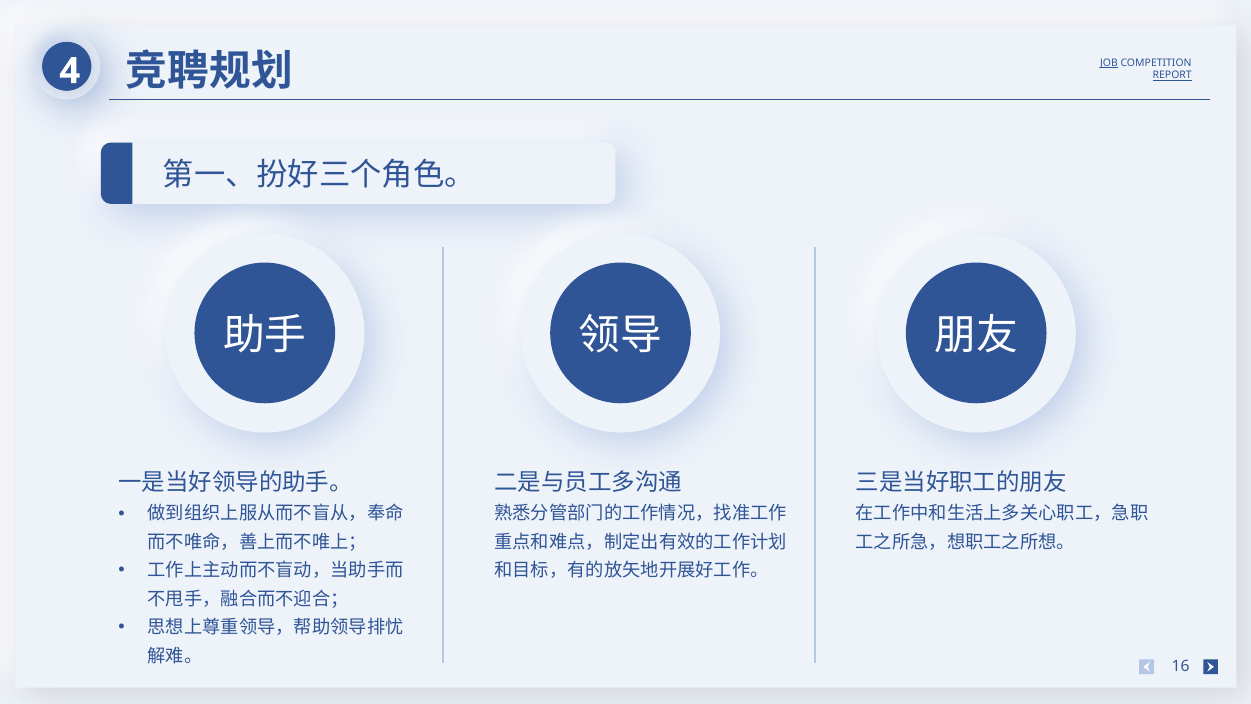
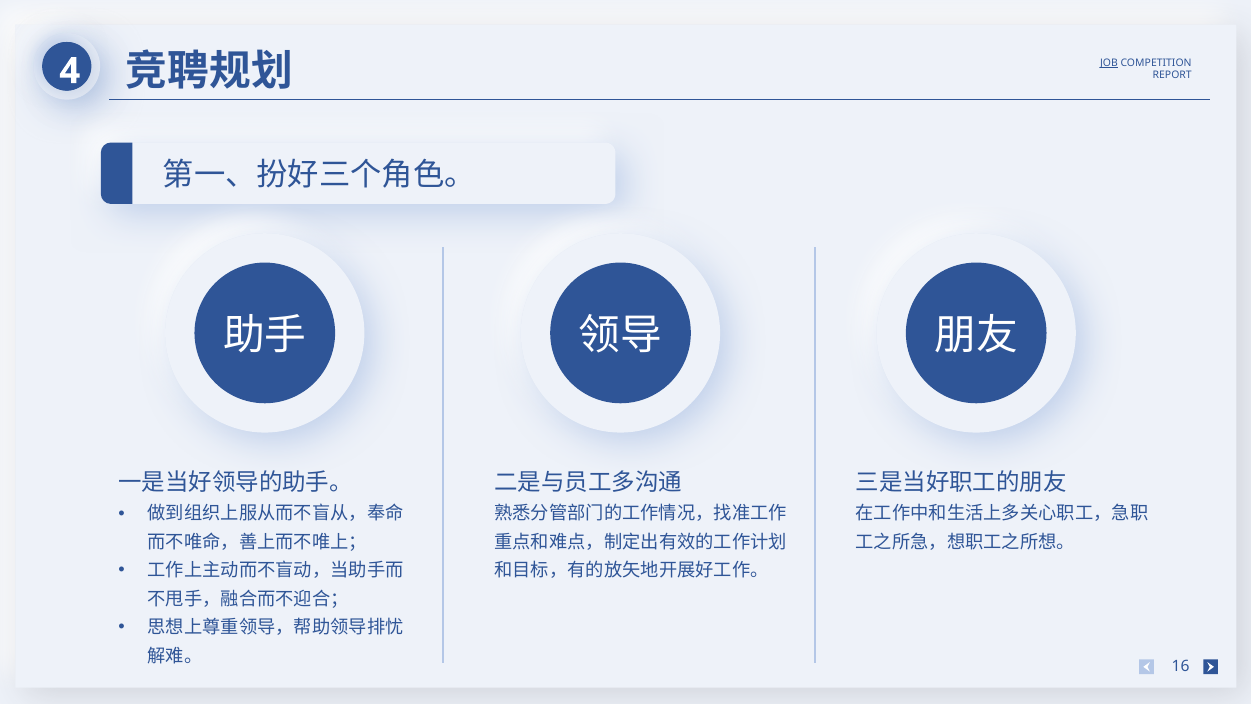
REPORT underline: present -> none (1172, 75)
